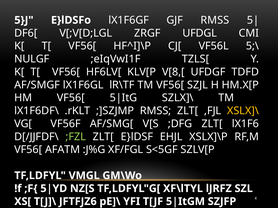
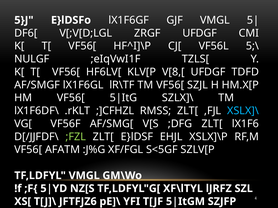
GJF RMSS: RMSS -> VMGL (215, 20)
ZRGF UFDGL: UFDGL -> UFDGF (200, 33)
;]SZJMP: ;]SZJMP -> ;]CFHZL (115, 111)
XSLX]\ colour: yellow -> light blue (243, 111)
